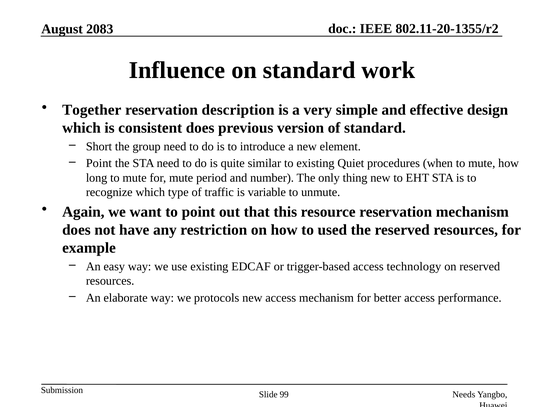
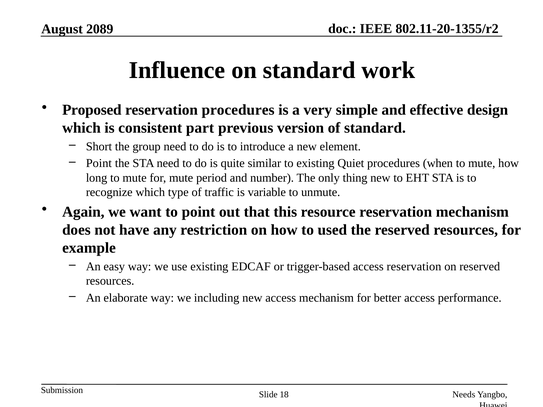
2083: 2083 -> 2089 (100, 29)
Together: Together -> Proposed (92, 110)
reservation description: description -> procedures (238, 110)
consistent does: does -> part (200, 128)
access technology: technology -> reservation (414, 267)
protocols: protocols -> including (217, 298)
99: 99 -> 18 (284, 395)
